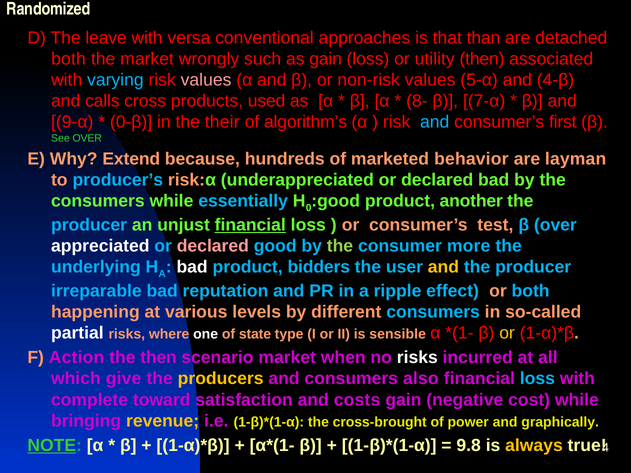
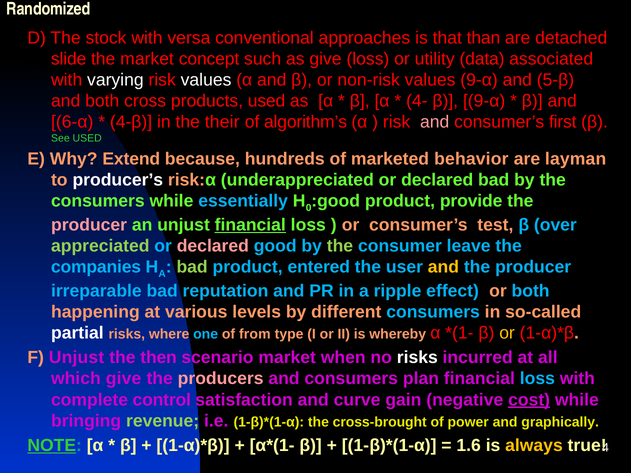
leave: leave -> stock (106, 38)
both: both -> slide (69, 59)
wrongly: wrongly -> concept (209, 59)
as gain: gain -> give (326, 59)
utility then: then -> data (482, 59)
varying colour: light blue -> white (115, 80)
values colour: pink -> white (206, 80)
values 5-α: 5-α -> 9-α (479, 80)
4-β: 4-β -> 5-β (555, 80)
and calls: calls -> both (102, 101)
8-: 8- -> 4- (417, 101)
β 7-α: 7-α -> 9-α (484, 101)
9-α: 9-α -> 6-α (72, 122)
0-β: 0-β -> 4-β (131, 122)
and colour: light blue -> pink (435, 122)
See OVER: OVER -> USED (87, 138)
producer’s colour: light blue -> white (118, 180)
another: another -> provide (471, 201)
producer colour: light blue -> pink (89, 225)
appreciated colour: white -> light green (100, 246)
more: more -> leave (469, 246)
underlying: underlying -> companies (96, 267)
bad colour: white -> light green (192, 267)
bidders: bidders -> entered (319, 267)
one colour: white -> light blue (206, 334)
state: state -> from (255, 334)
sensible: sensible -> whereby (398, 334)
F Action: Action -> Unjust (77, 358)
producers colour: yellow -> pink (221, 379)
also: also -> plan (421, 379)
toward: toward -> control (162, 400)
costs: costs -> curve (357, 400)
cost underline: none -> present (529, 400)
revenue colour: yellow -> light green (163, 421)
9.8: 9.8 -> 1.6 (469, 446)
